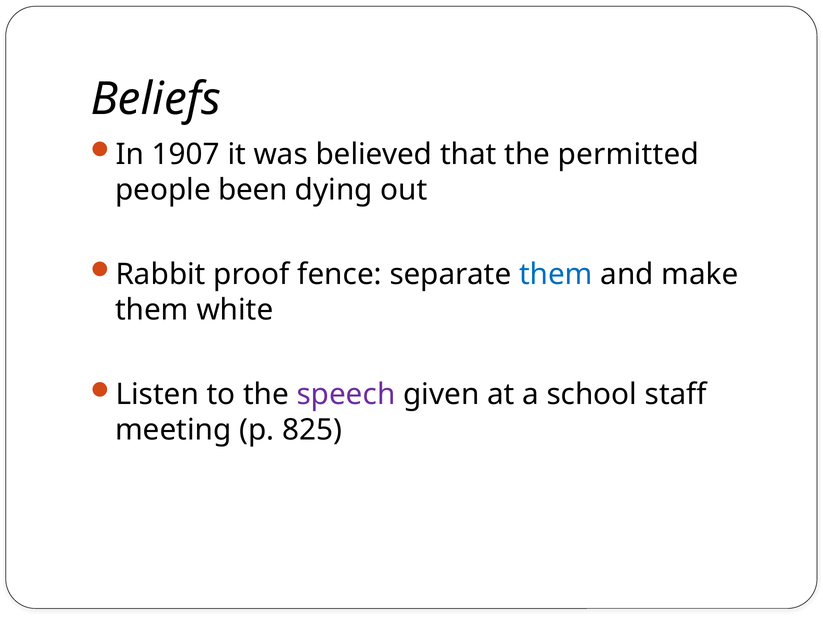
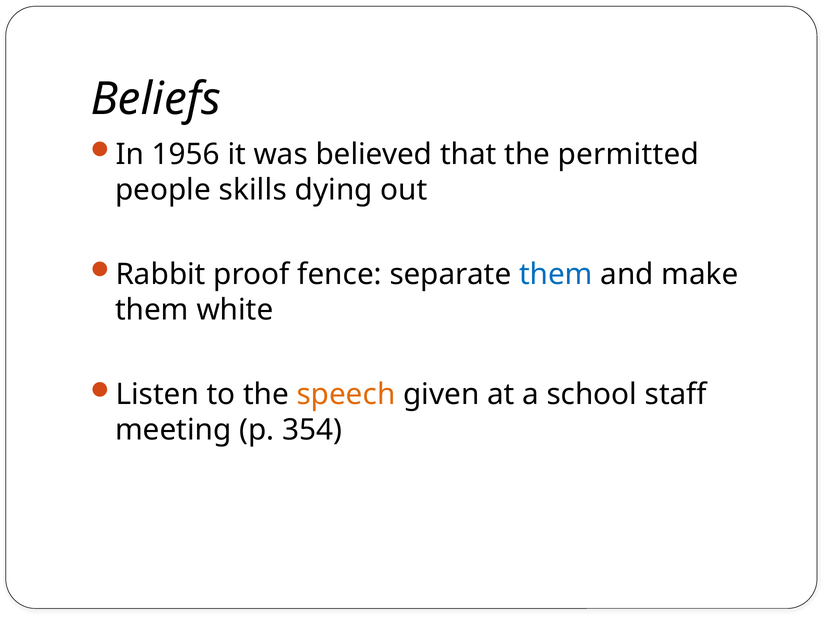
1907: 1907 -> 1956 (186, 154)
been: been -> skills (253, 190)
speech colour: purple -> orange (346, 395)
825: 825 -> 354 (312, 430)
